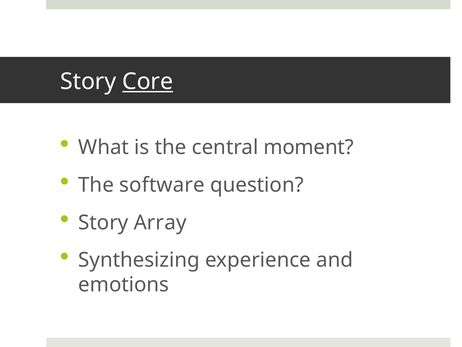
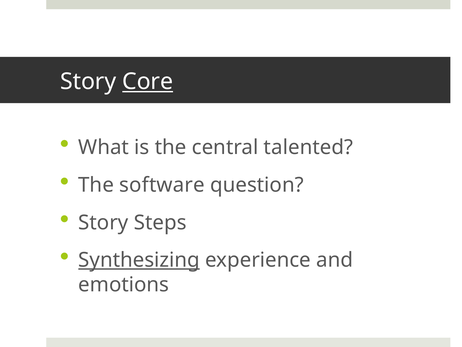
moment: moment -> talented (308, 147)
Array: Array -> Steps (160, 222)
Synthesizing underline: none -> present (139, 260)
